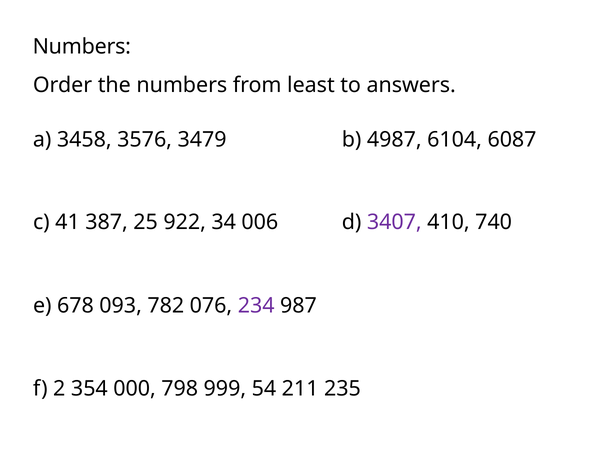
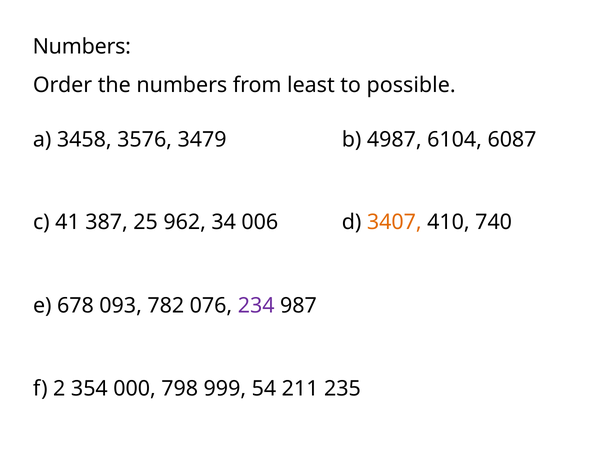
answers: answers -> possible (411, 85)
922: 922 -> 962 (185, 222)
3407 colour: purple -> orange (394, 222)
